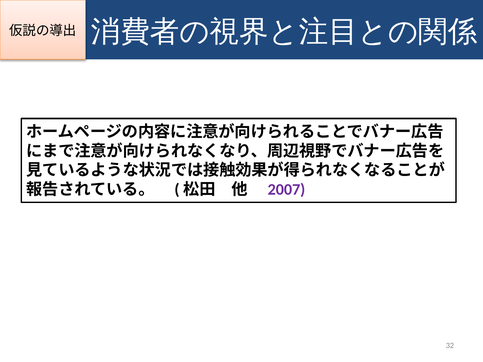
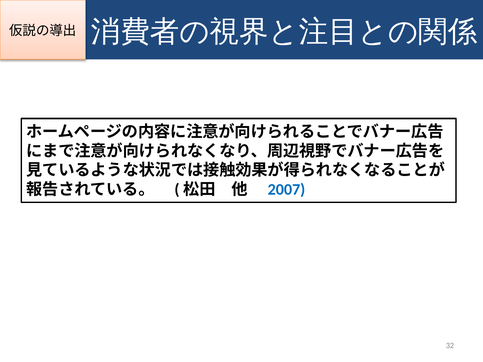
2007 colour: purple -> blue (286, 190)
